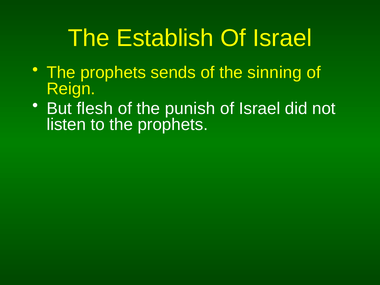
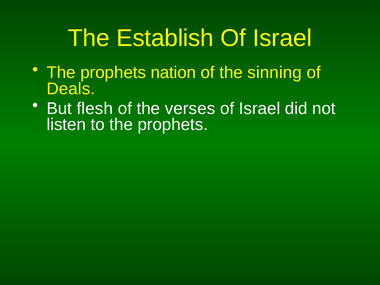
sends: sends -> nation (173, 73)
Reign: Reign -> Deals (71, 89)
punish: punish -> verses (190, 108)
